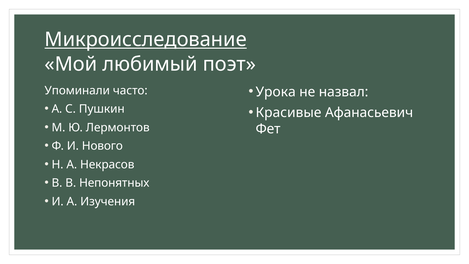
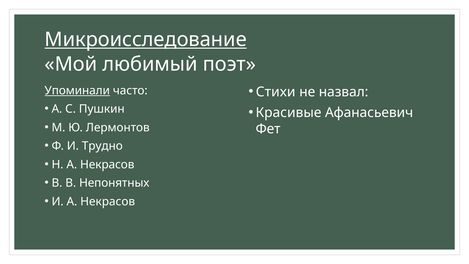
Урока: Урока -> Стихи (276, 92)
Упоминали underline: none -> present (77, 91)
Нового: Нового -> Трудно (102, 146)
И А Изучения: Изучения -> Некрасов (108, 201)
